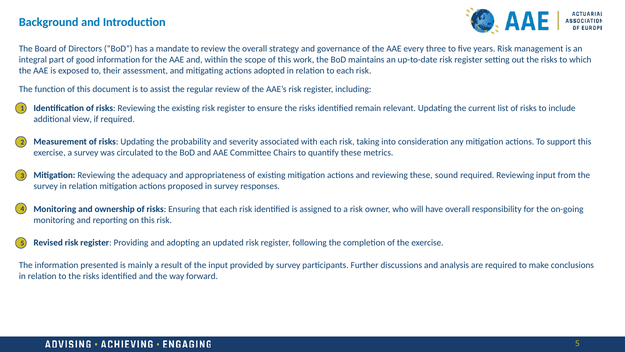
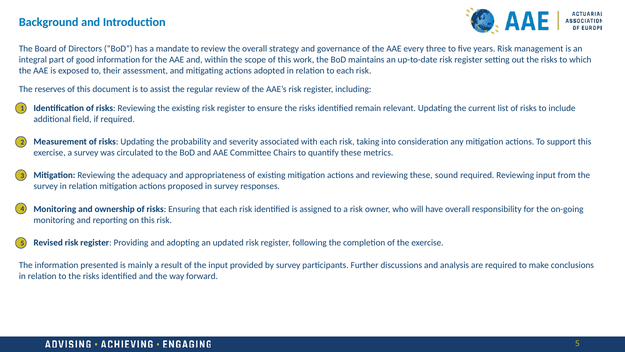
function: function -> reserves (50, 89)
view: view -> field (82, 119)
